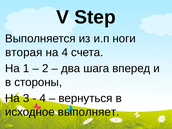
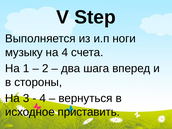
вторая: вторая -> музыку (24, 52)
выполняет: выполняет -> приставить (89, 112)
